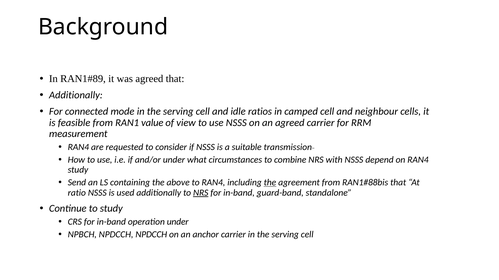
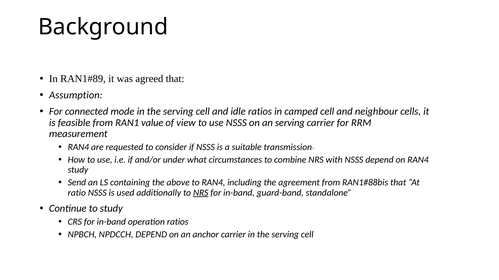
Additionally: Additionally -> Assumption (76, 95)
an agreed: agreed -> serving (290, 123)
the underline: present -> none (270, 183)
operation under: under -> ratios (178, 222)
NPDCCH NPDCCH: NPDCCH -> DEPEND (151, 235)
